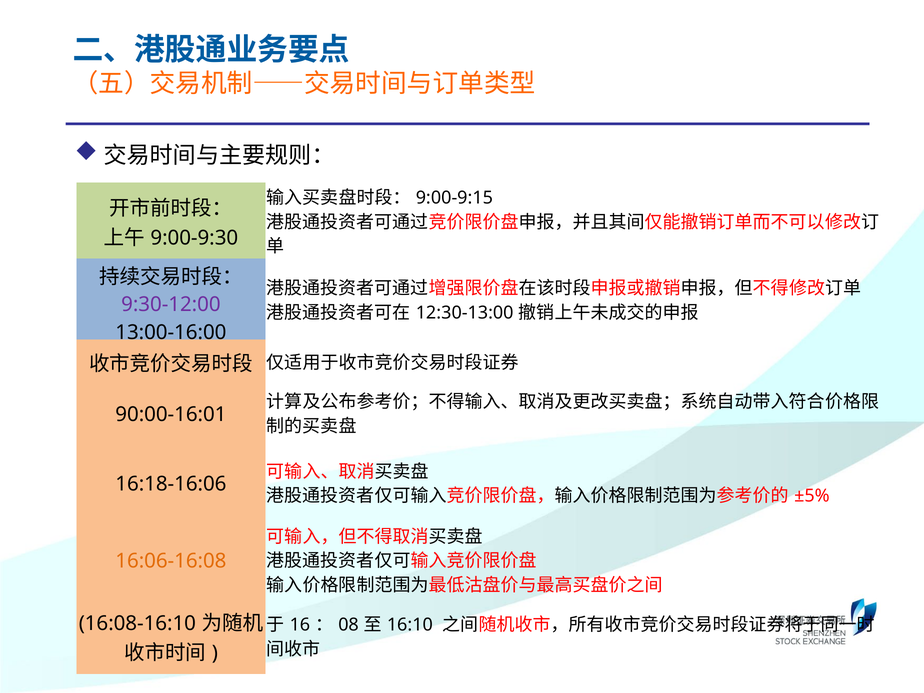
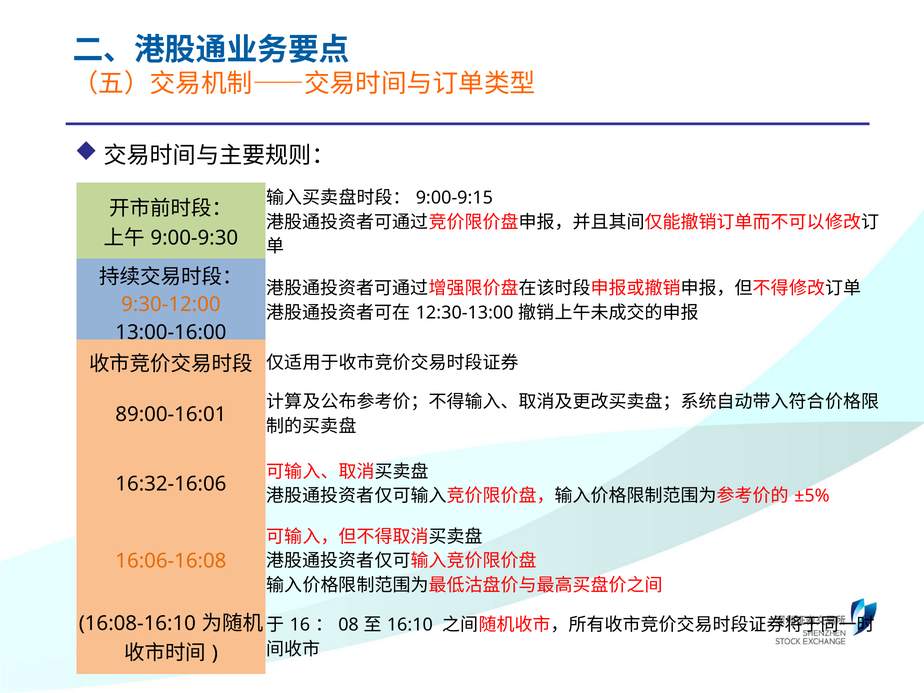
9:30-12:00 colour: purple -> orange (171, 305)
90:00-16:01: 90:00-16:01 -> 89:00-16:01 (171, 414)
16:18-16:06: 16:18-16:06 -> 16:32-16:06 (171, 484)
